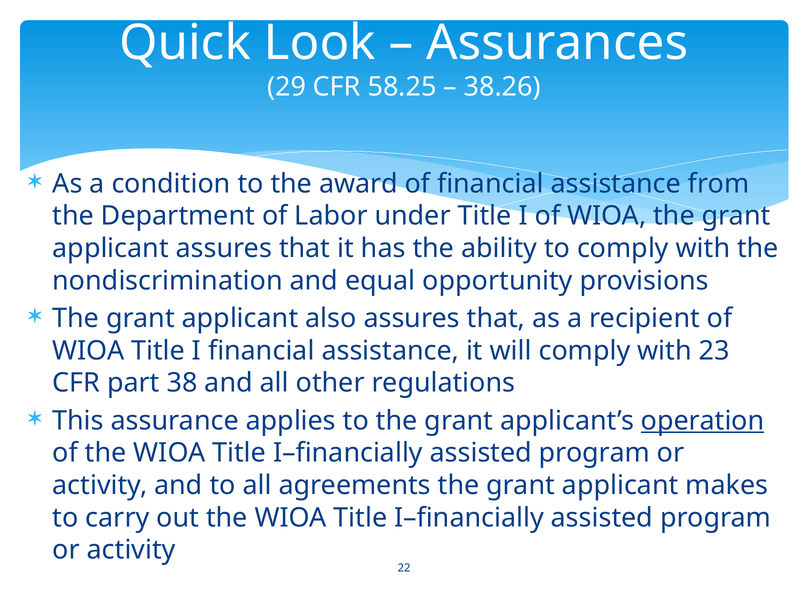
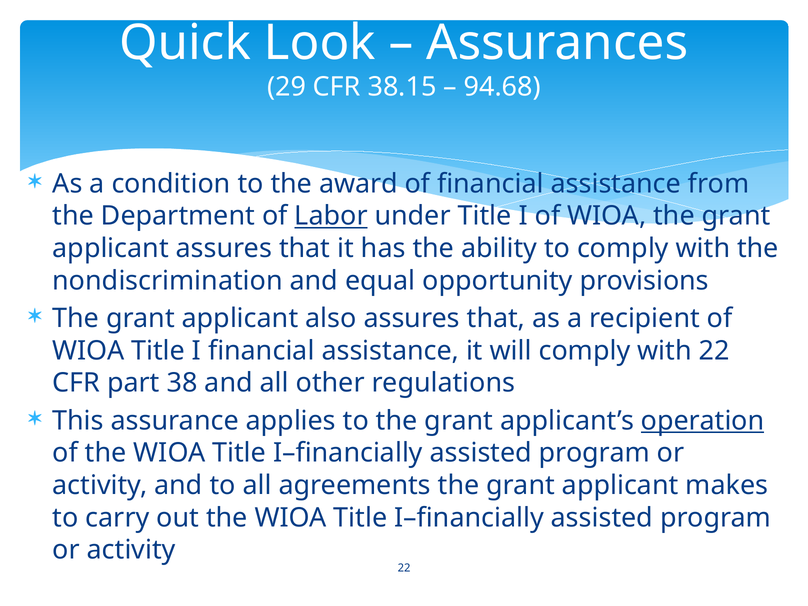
58.25: 58.25 -> 38.15 (402, 87)
38.26: 38.26 -> 94.68 (502, 87)
Labor underline: none -> present (331, 216)
with 23: 23 -> 22 (714, 351)
